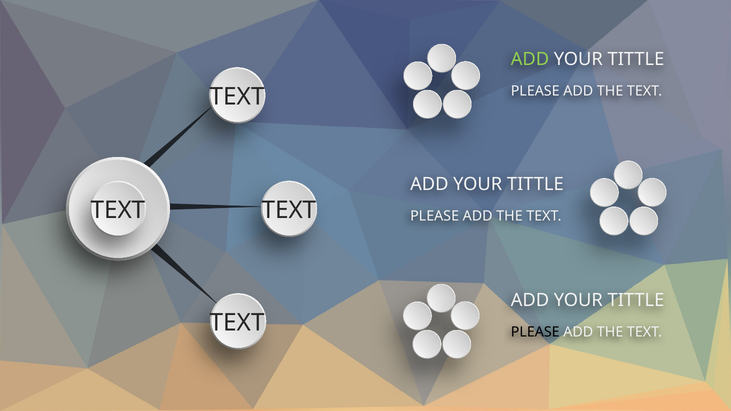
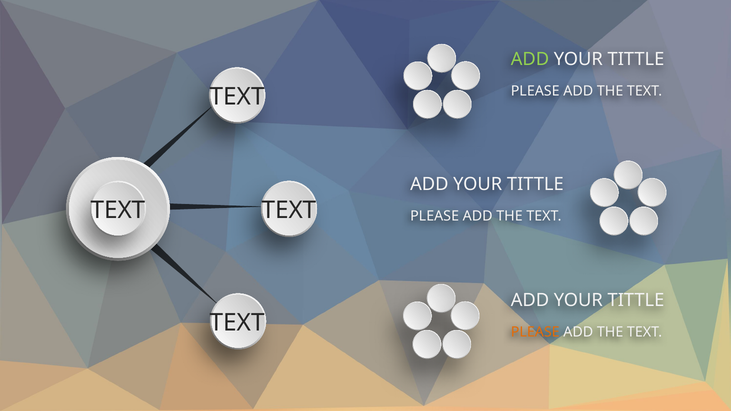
PLEASE colour: black -> orange (535, 332)
